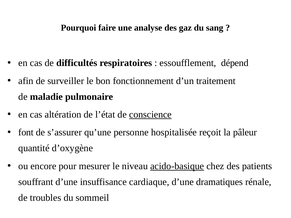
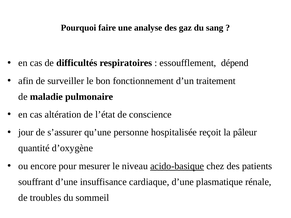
conscience underline: present -> none (150, 115)
font: font -> jour (26, 133)
dramatiques: dramatiques -> plasmatique (220, 182)
